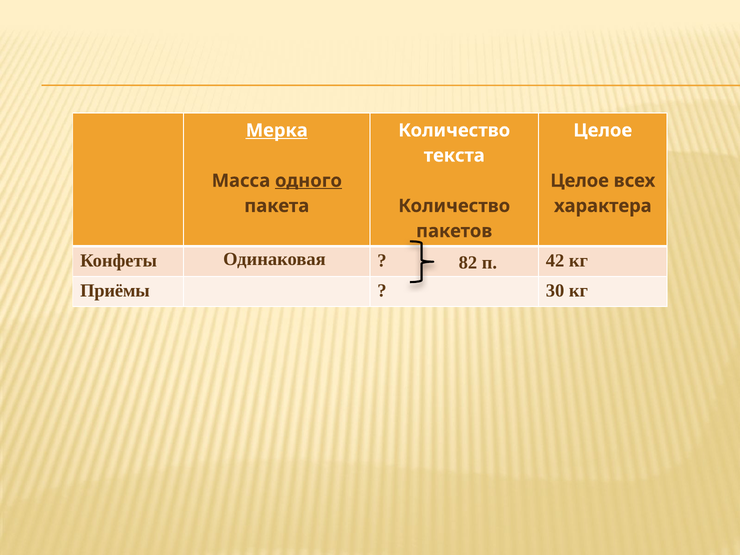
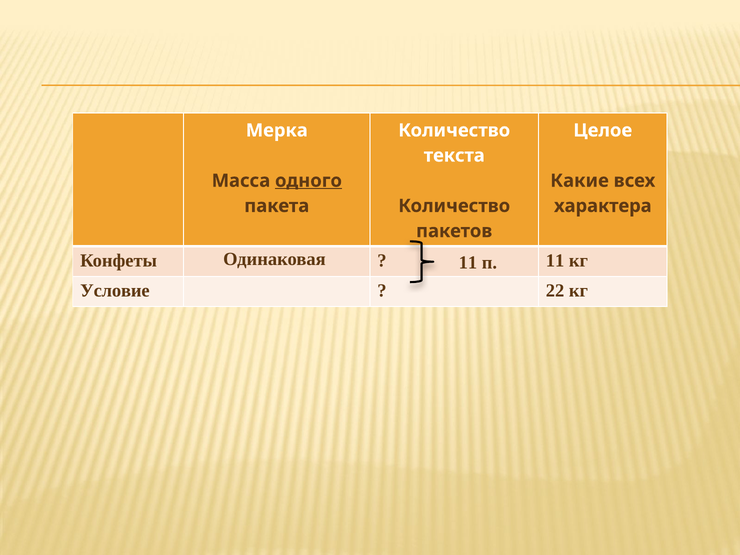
Мерка underline: present -> none (277, 130)
Целое: Целое -> Какие (580, 181)
Одинаковая 82: 82 -> 11 (468, 263)
42: 42 -> 11 (555, 260)
Приёмы: Приёмы -> Условие (115, 290)
30: 30 -> 22 (555, 290)
